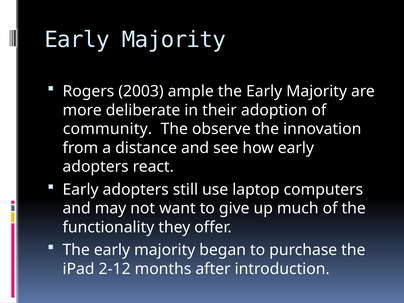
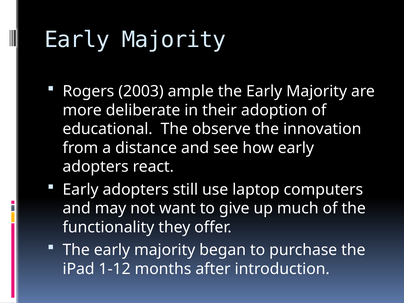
community: community -> educational (108, 129)
2-12: 2-12 -> 1-12 (115, 269)
